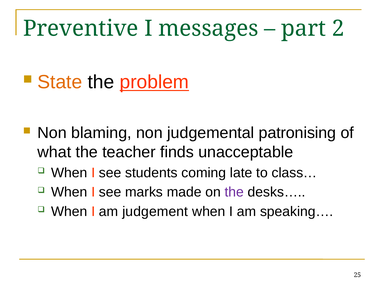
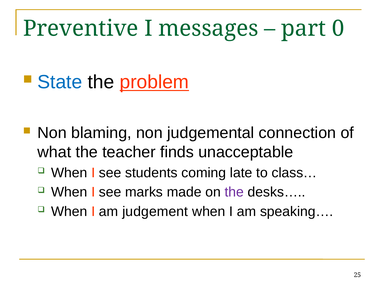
2: 2 -> 0 (338, 29)
State colour: orange -> blue (60, 82)
patronising: patronising -> connection (297, 133)
